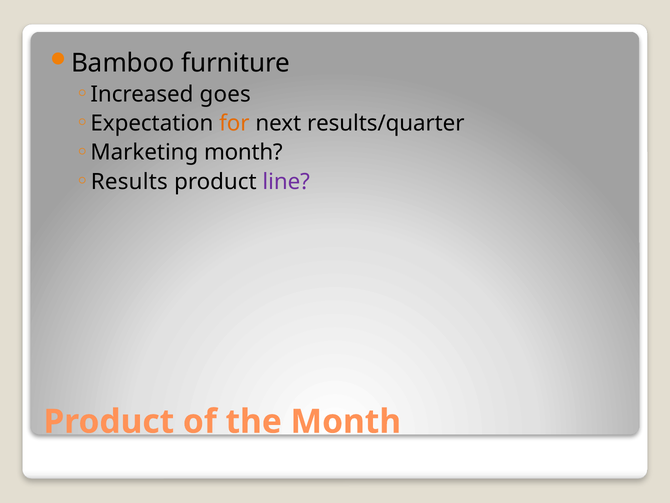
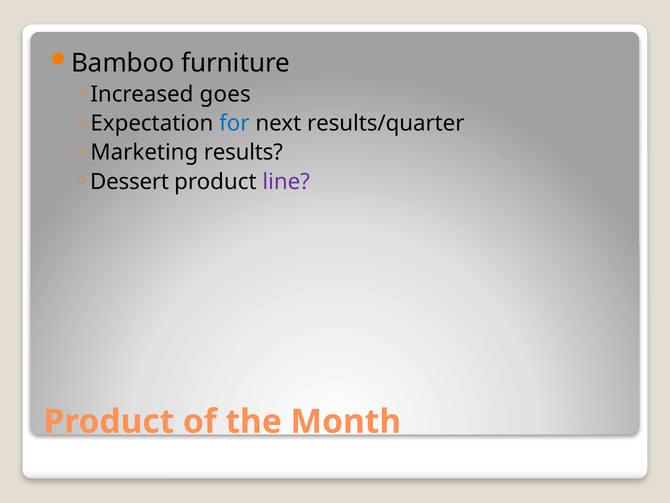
for colour: orange -> blue (234, 123)
Marketing month: month -> results (243, 152)
Results: Results -> Dessert (130, 181)
